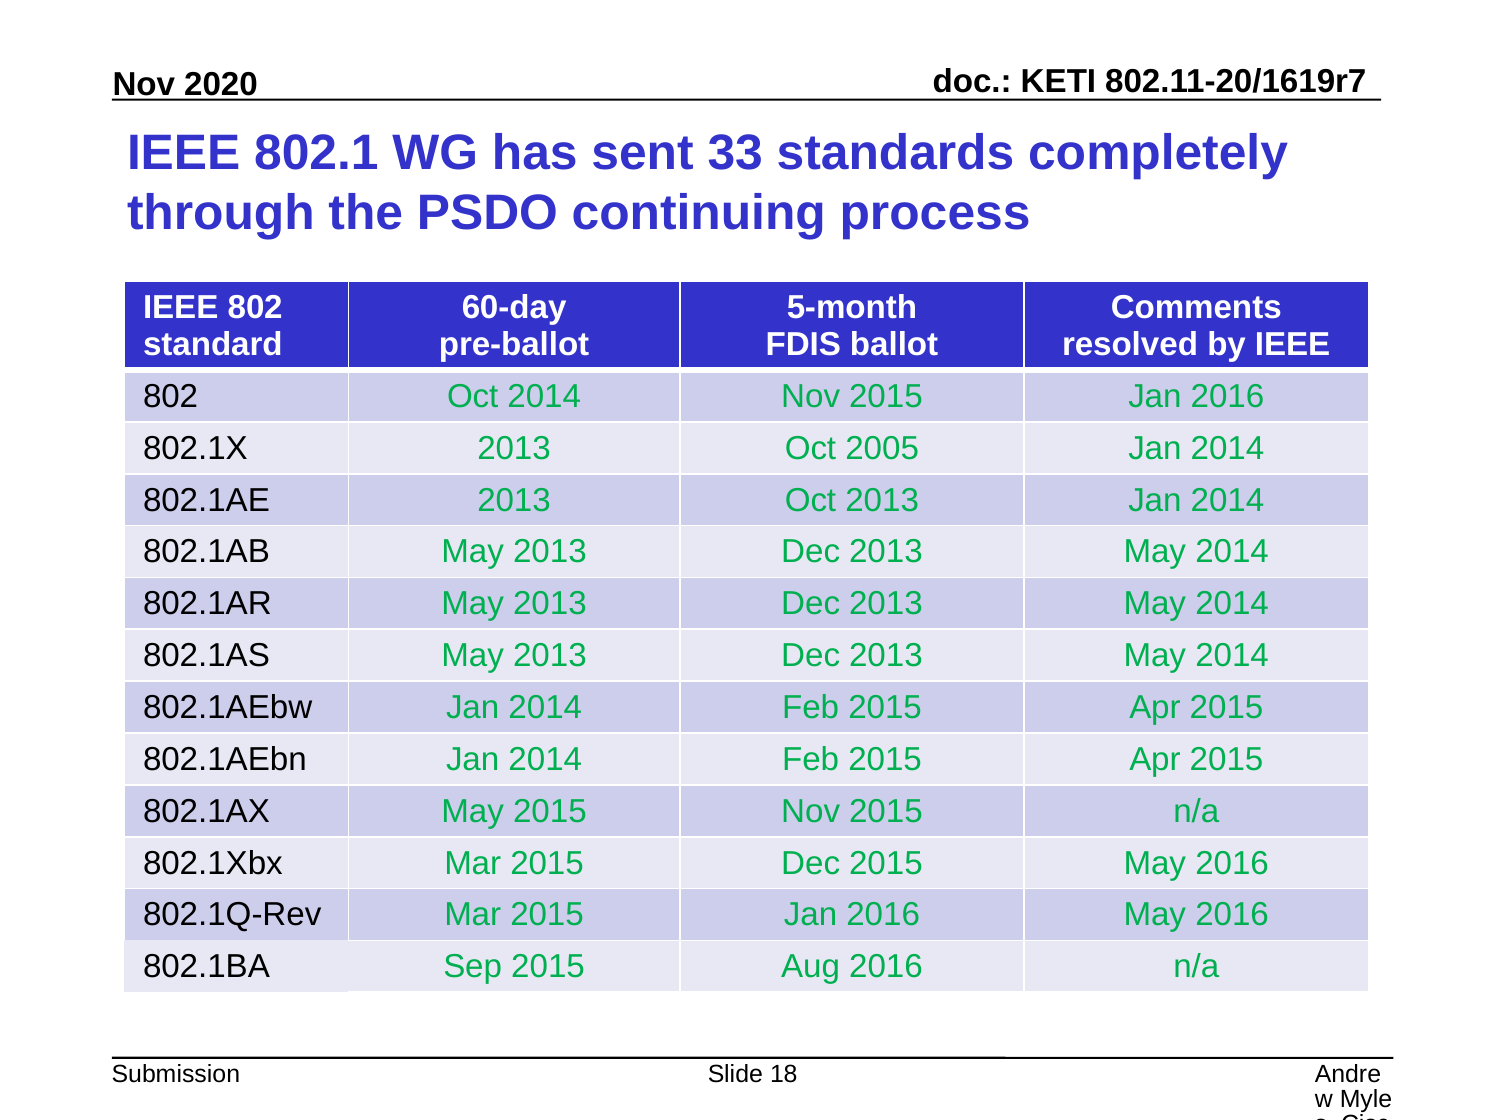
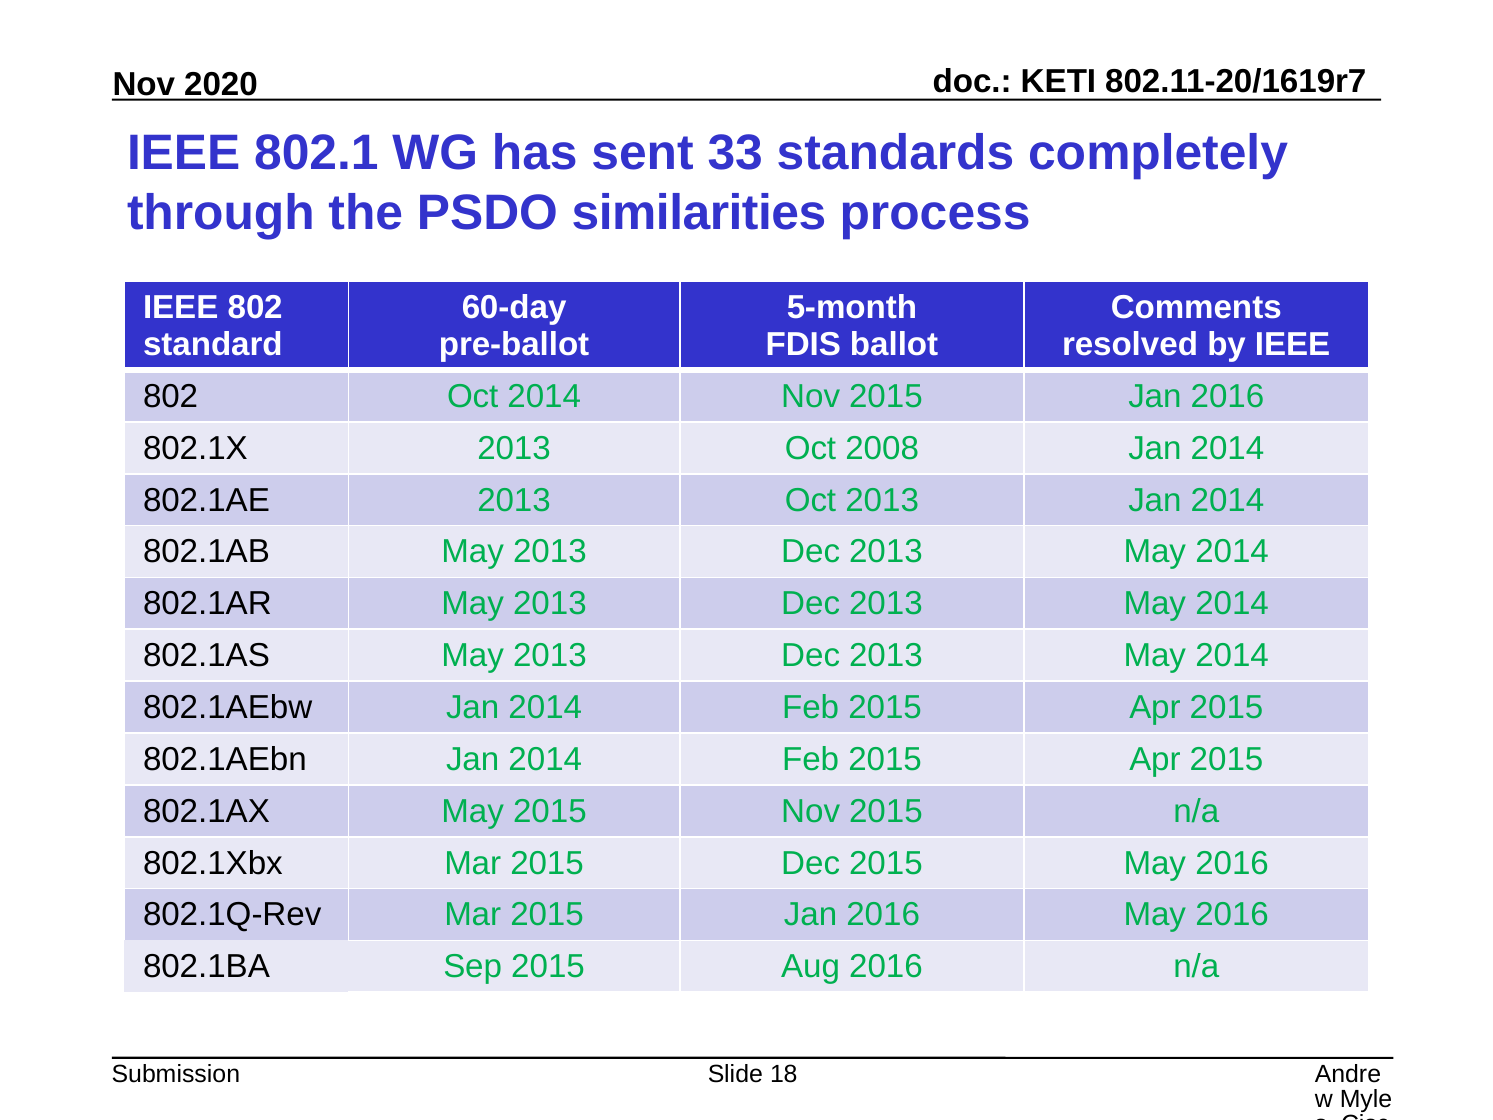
continuing: continuing -> similarities (699, 213)
2005: 2005 -> 2008 (882, 448)
